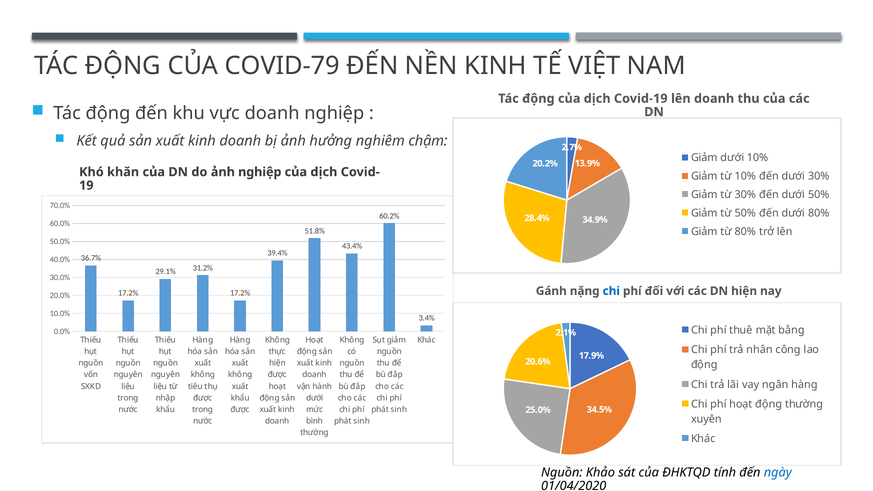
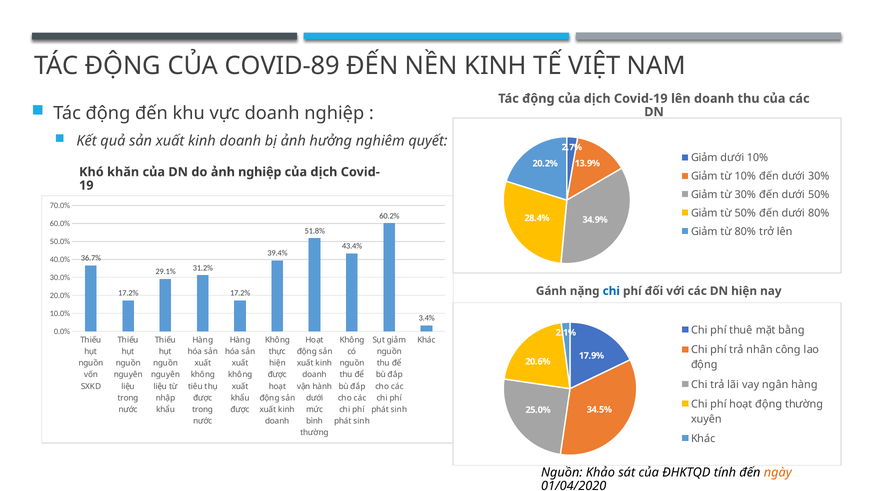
COVID-79: COVID-79 -> COVID-89 (282, 66)
chậm: chậm -> quyết (428, 141)
ngày colour: blue -> orange (778, 473)
